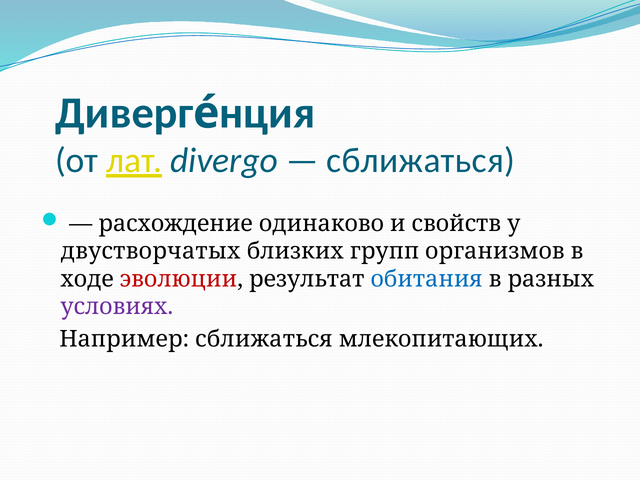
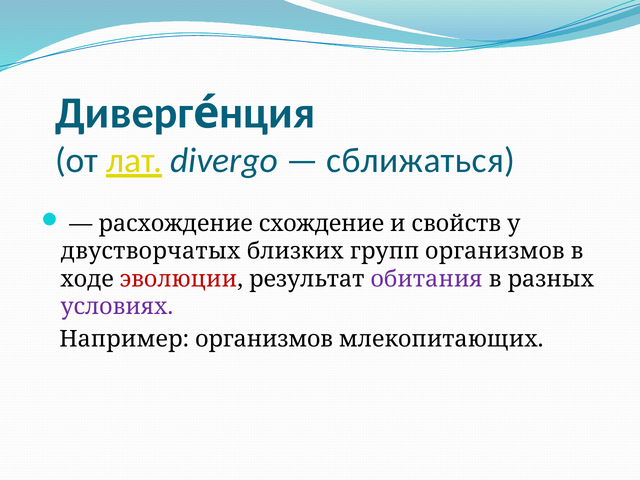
одинаково: одинаково -> схождение (322, 224)
обитания colour: blue -> purple (427, 279)
Например сближаться: сближаться -> организмов (264, 339)
